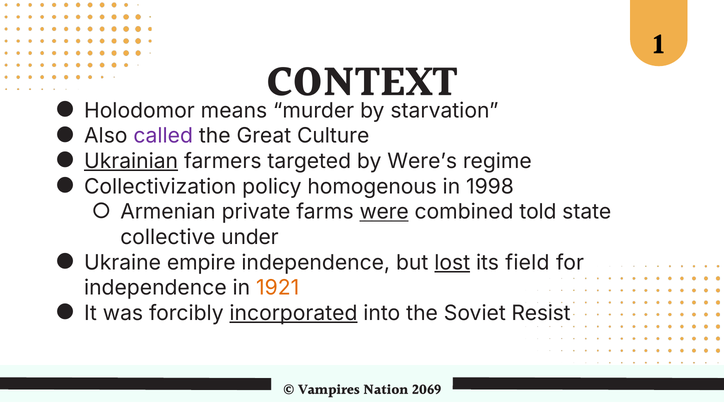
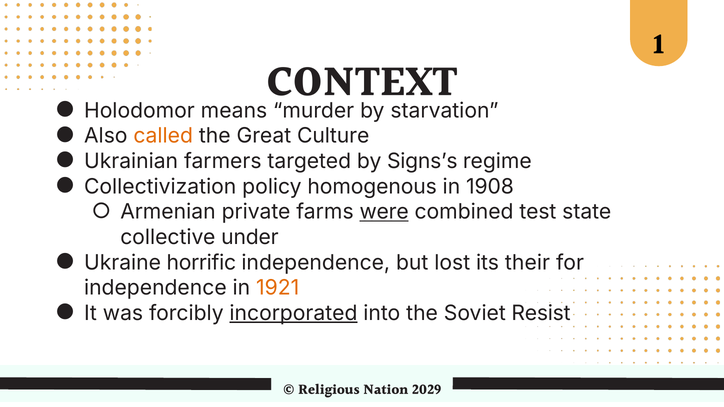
called colour: purple -> orange (163, 136)
Ukrainian underline: present -> none (131, 161)
Were’s: Were’s -> Signs’s (422, 161)
1998: 1998 -> 1908 (490, 187)
told: told -> test (538, 212)
empire: empire -> horrific (201, 263)
lost underline: present -> none (452, 263)
field: field -> their (527, 263)
Vampires: Vampires -> Religious (329, 390)
2069: 2069 -> 2029 (426, 390)
